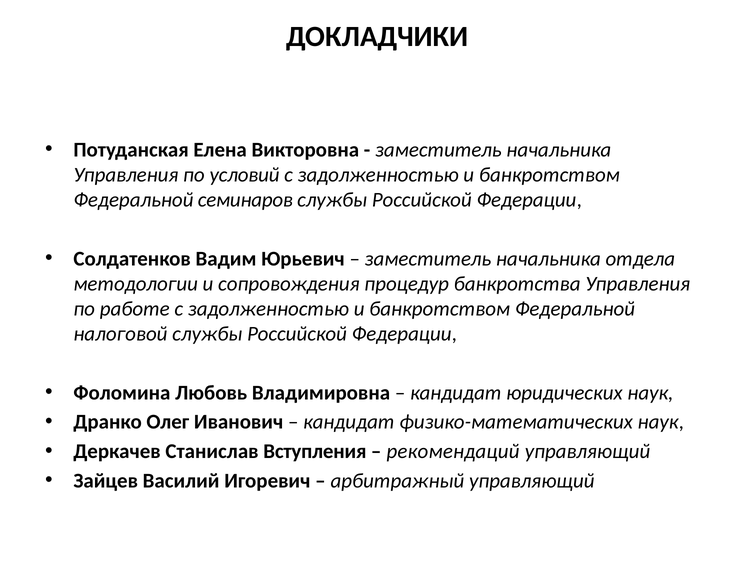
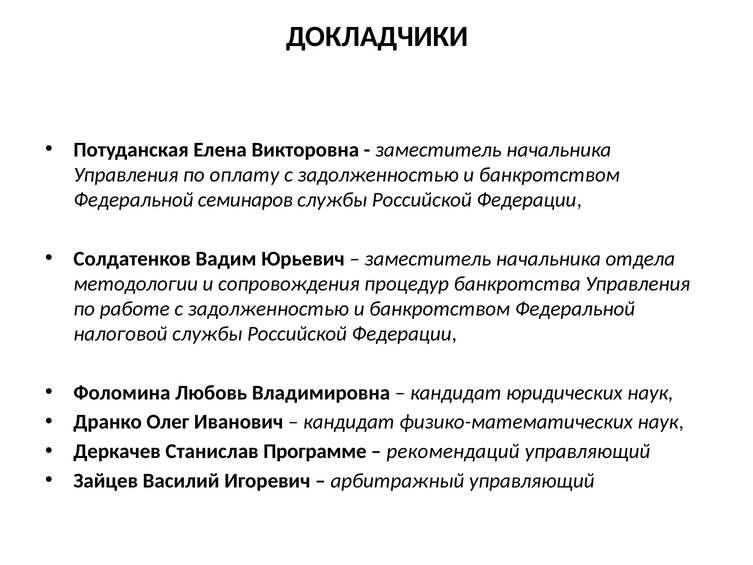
условий: условий -> оплату (244, 175)
Вступления: Вступления -> Программе (315, 451)
